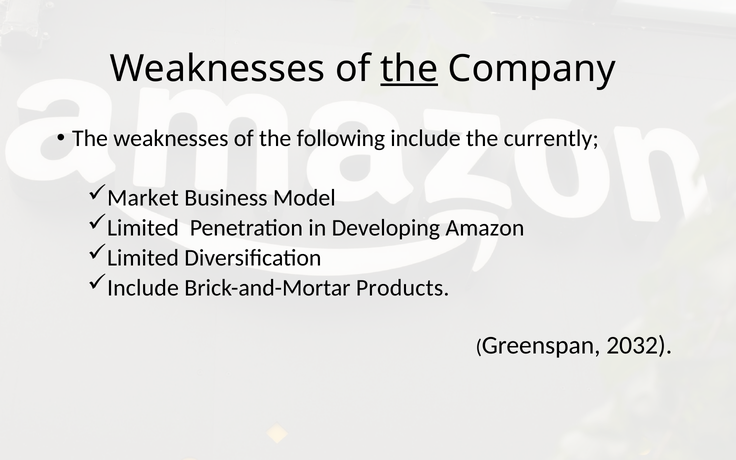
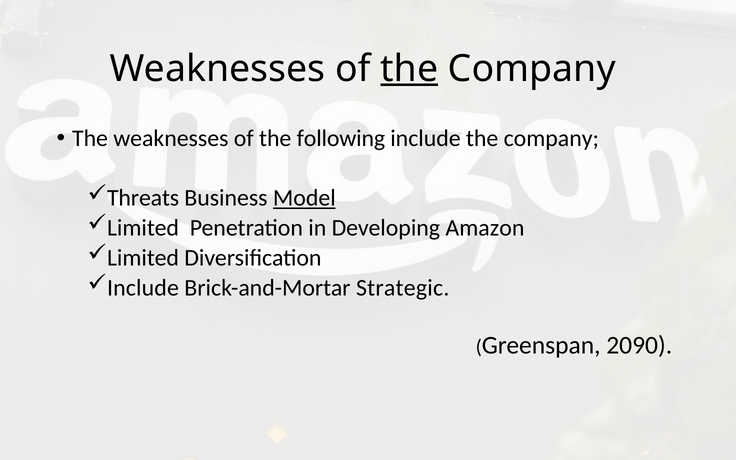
include the currently: currently -> company (551, 138)
Market: Market -> Threats (143, 198)
Model underline: none -> present (304, 198)
Products: Products -> Strategic (403, 288)
2032: 2032 -> 2090 (639, 345)
